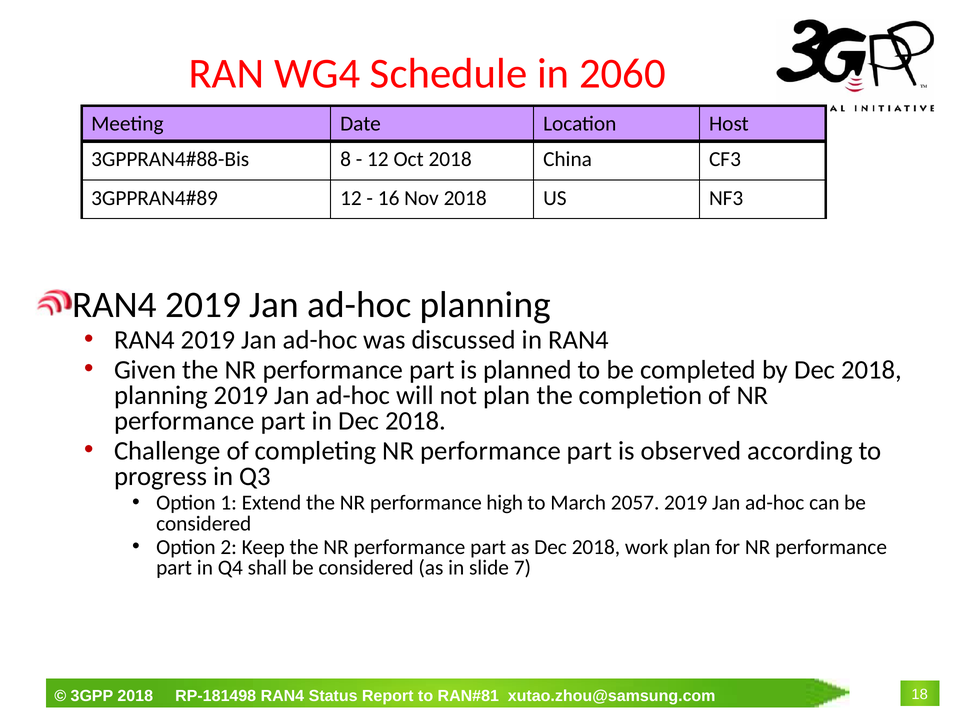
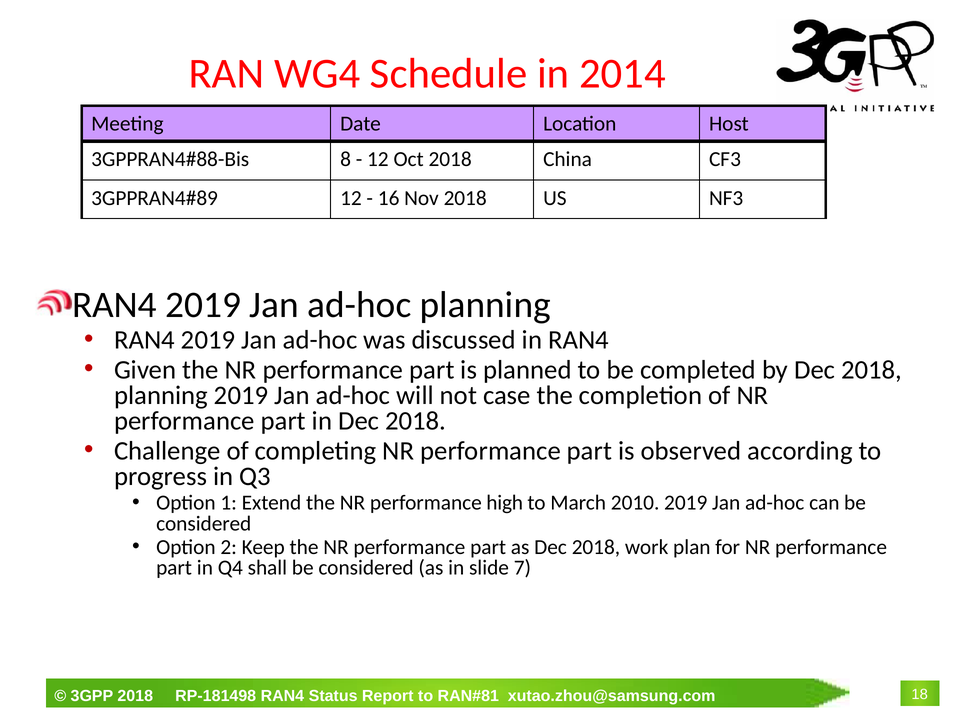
2060: 2060 -> 2014 (622, 74)
not plan: plan -> case (507, 396)
2057: 2057 -> 2010 (635, 503)
